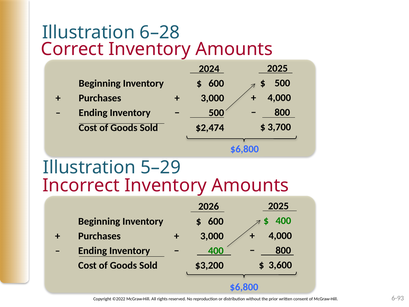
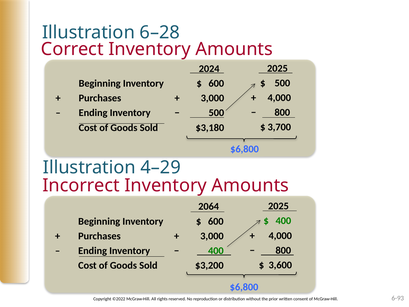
$2,474: $2,474 -> $3,180 (210, 128)
5–29: 5–29 -> 4–29 (161, 168)
2026: 2026 -> 2064 (209, 206)
